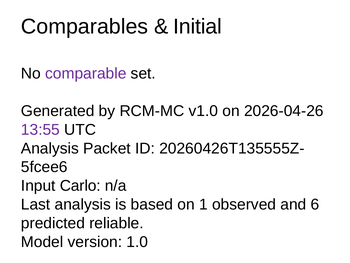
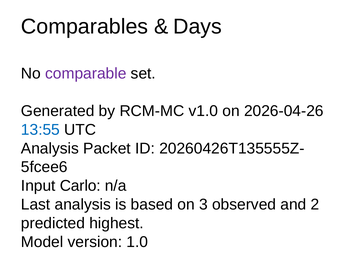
Initial: Initial -> Days (197, 27)
13:55 colour: purple -> blue (40, 129)
1: 1 -> 3 (203, 204)
6: 6 -> 2 (315, 204)
reliable: reliable -> highest (116, 223)
